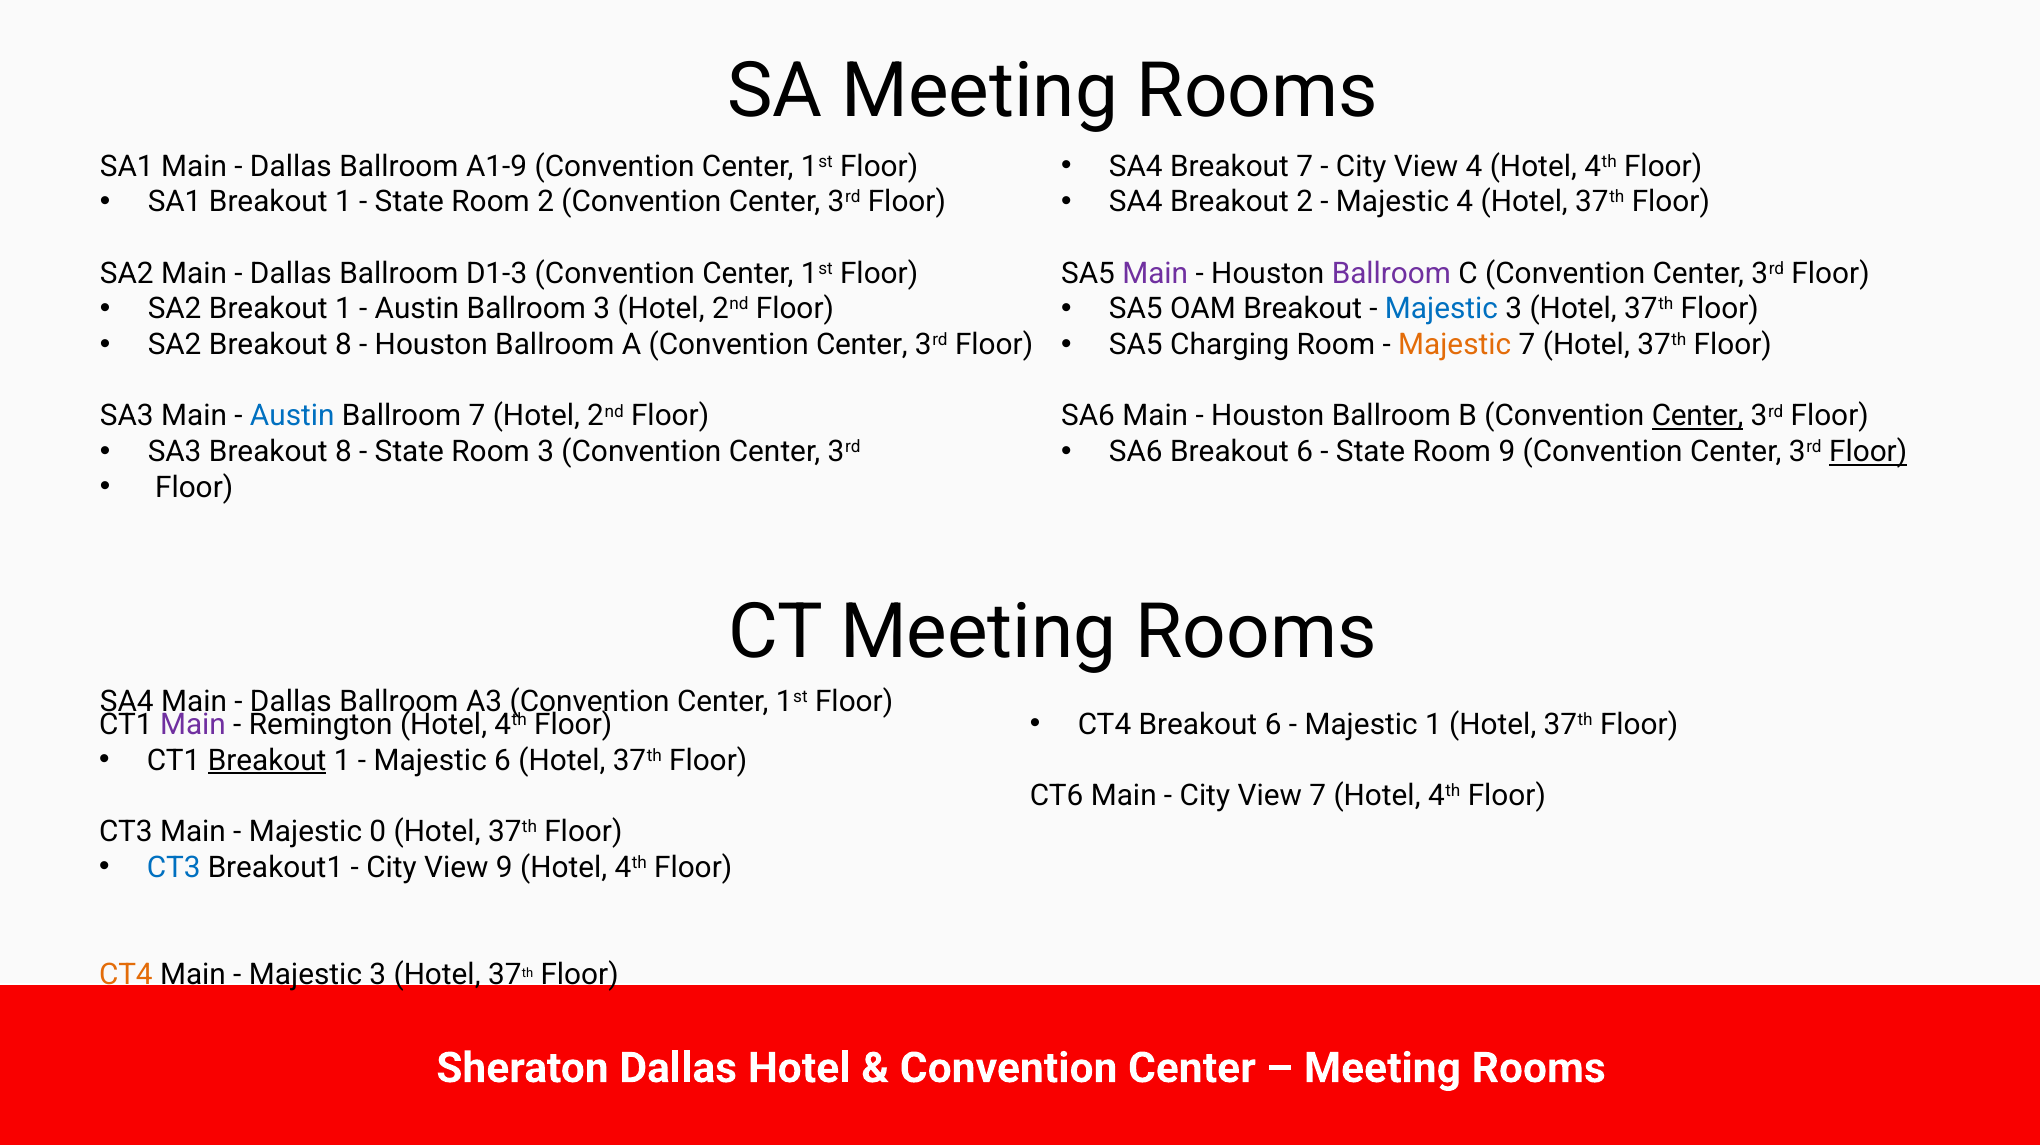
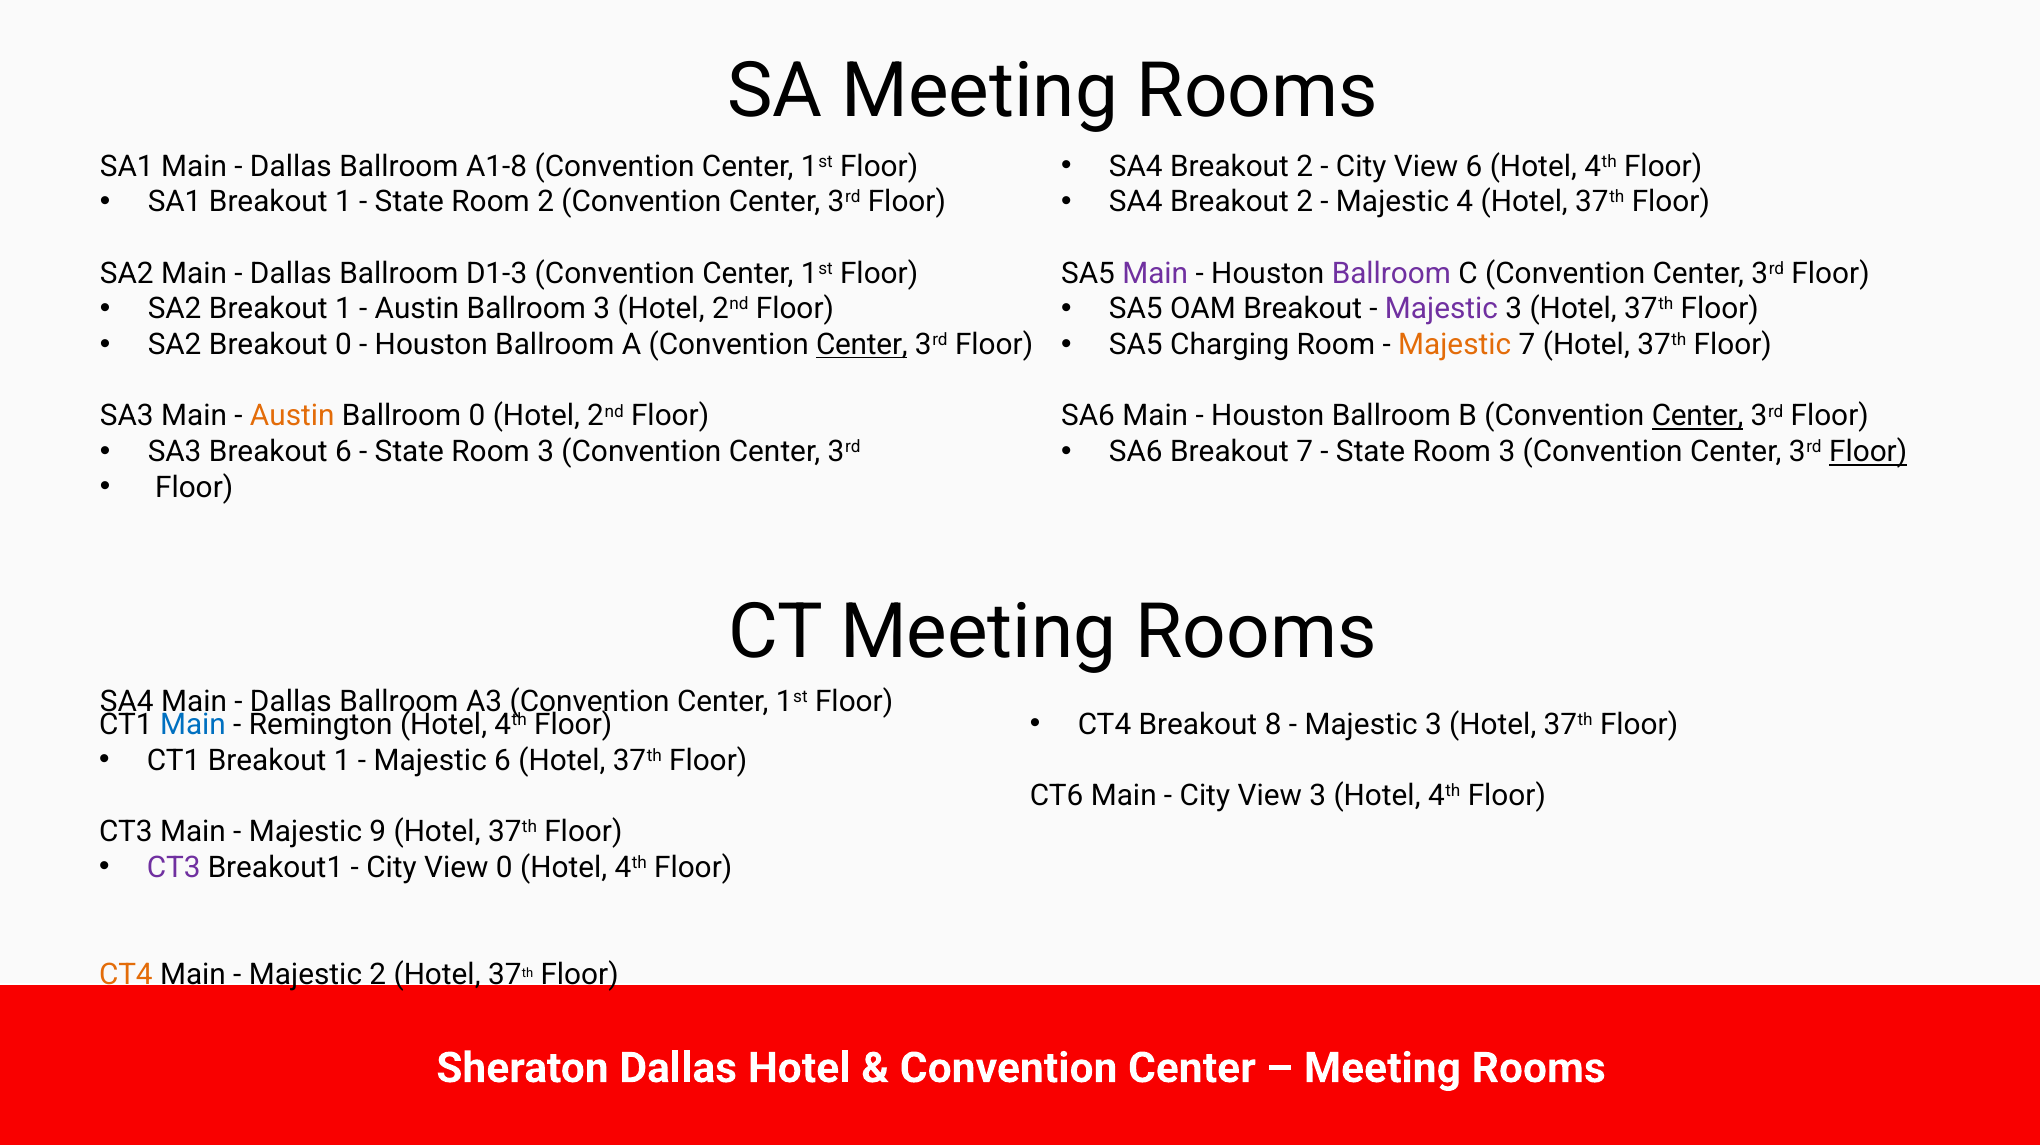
7: 7 -> 2 (1305, 166)
View 4: 4 -> 6 (1474, 166)
A1-9: A1-9 -> A1-8 (497, 166)
Majestic colour: blue -> purple (1441, 309)
SA2 Breakout 8: 8 -> 0 (343, 345)
Center underline: none -> present (862, 345)
Austin colour: blue -> orange (292, 416)
Ballroom 7: 7 -> 0 (477, 416)
SA3 Breakout 8: 8 -> 6 (343, 452)
SA6 Breakout 6: 6 -> 7 (1305, 452)
9: 9 -> 3 (1507, 452)
CT4 Breakout 6: 6 -> 8 (1273, 725)
1: 1 -> 3 (1433, 725)
Main colour: purple -> blue (193, 725)
Breakout underline: present -> none (267, 761)
View 7: 7 -> 3 (1318, 796)
0: 0 -> 9 (378, 832)
CT3 colour: blue -> purple (174, 868)
View 9: 9 -> 0 (504, 868)
3: 3 -> 2 (378, 975)
